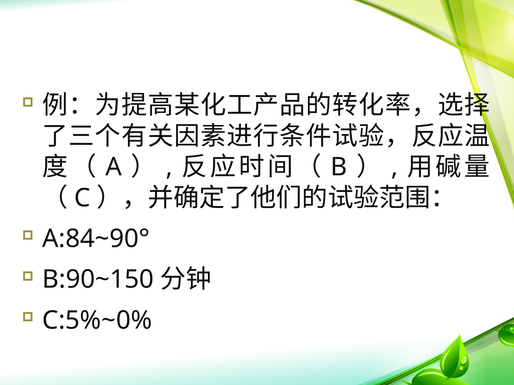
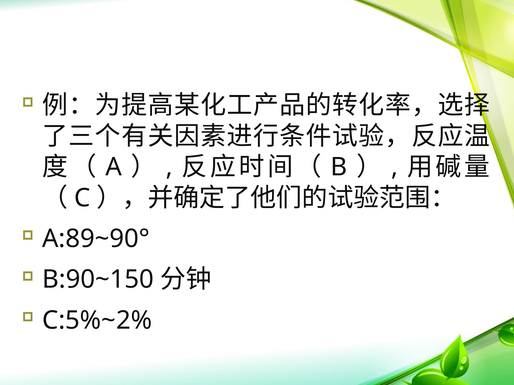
A:84~90°: A:84~90° -> A:89~90° (96, 239)
C:5%~0%: C:5%~0% -> C:5%~2% (97, 321)
